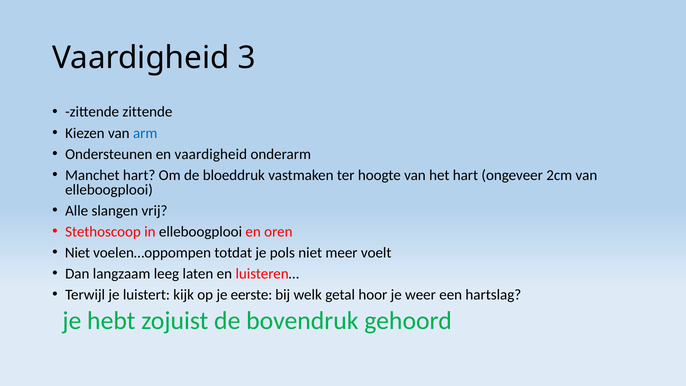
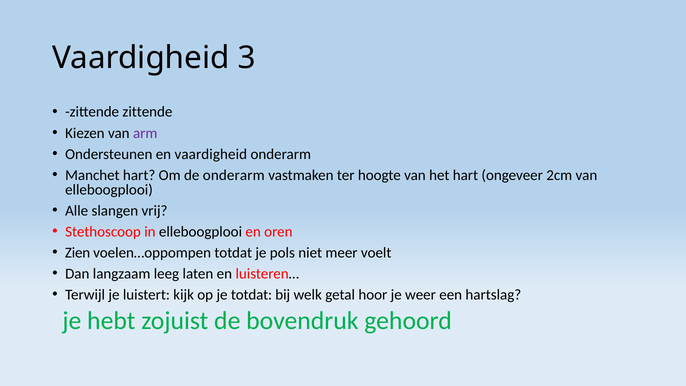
arm colour: blue -> purple (145, 133)
de bloeddruk: bloeddruk -> onderarm (234, 175)
Niet: Niet -> Zien (78, 253)
je eerste: eerste -> totdat (251, 295)
